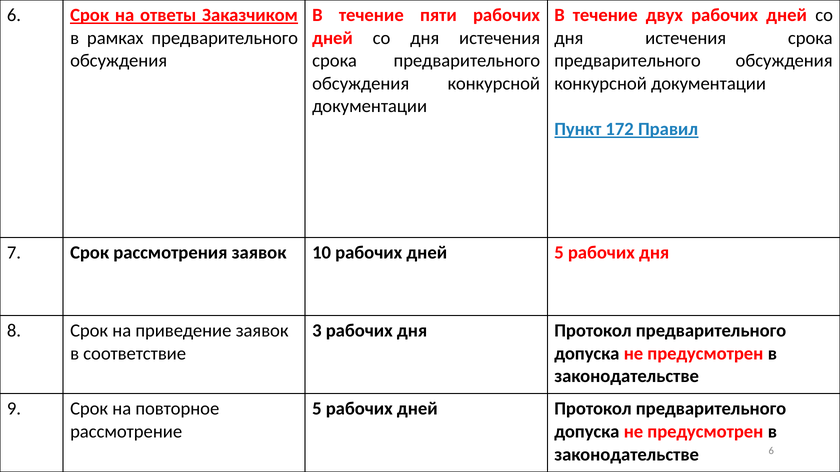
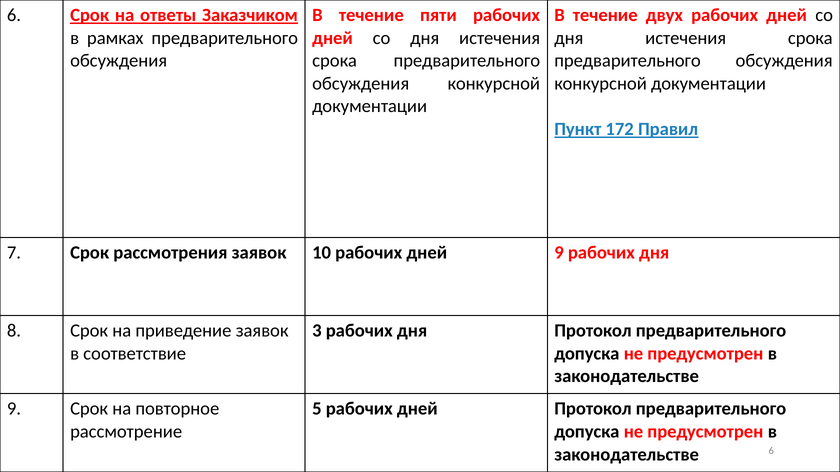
дней 5: 5 -> 9 (559, 253)
